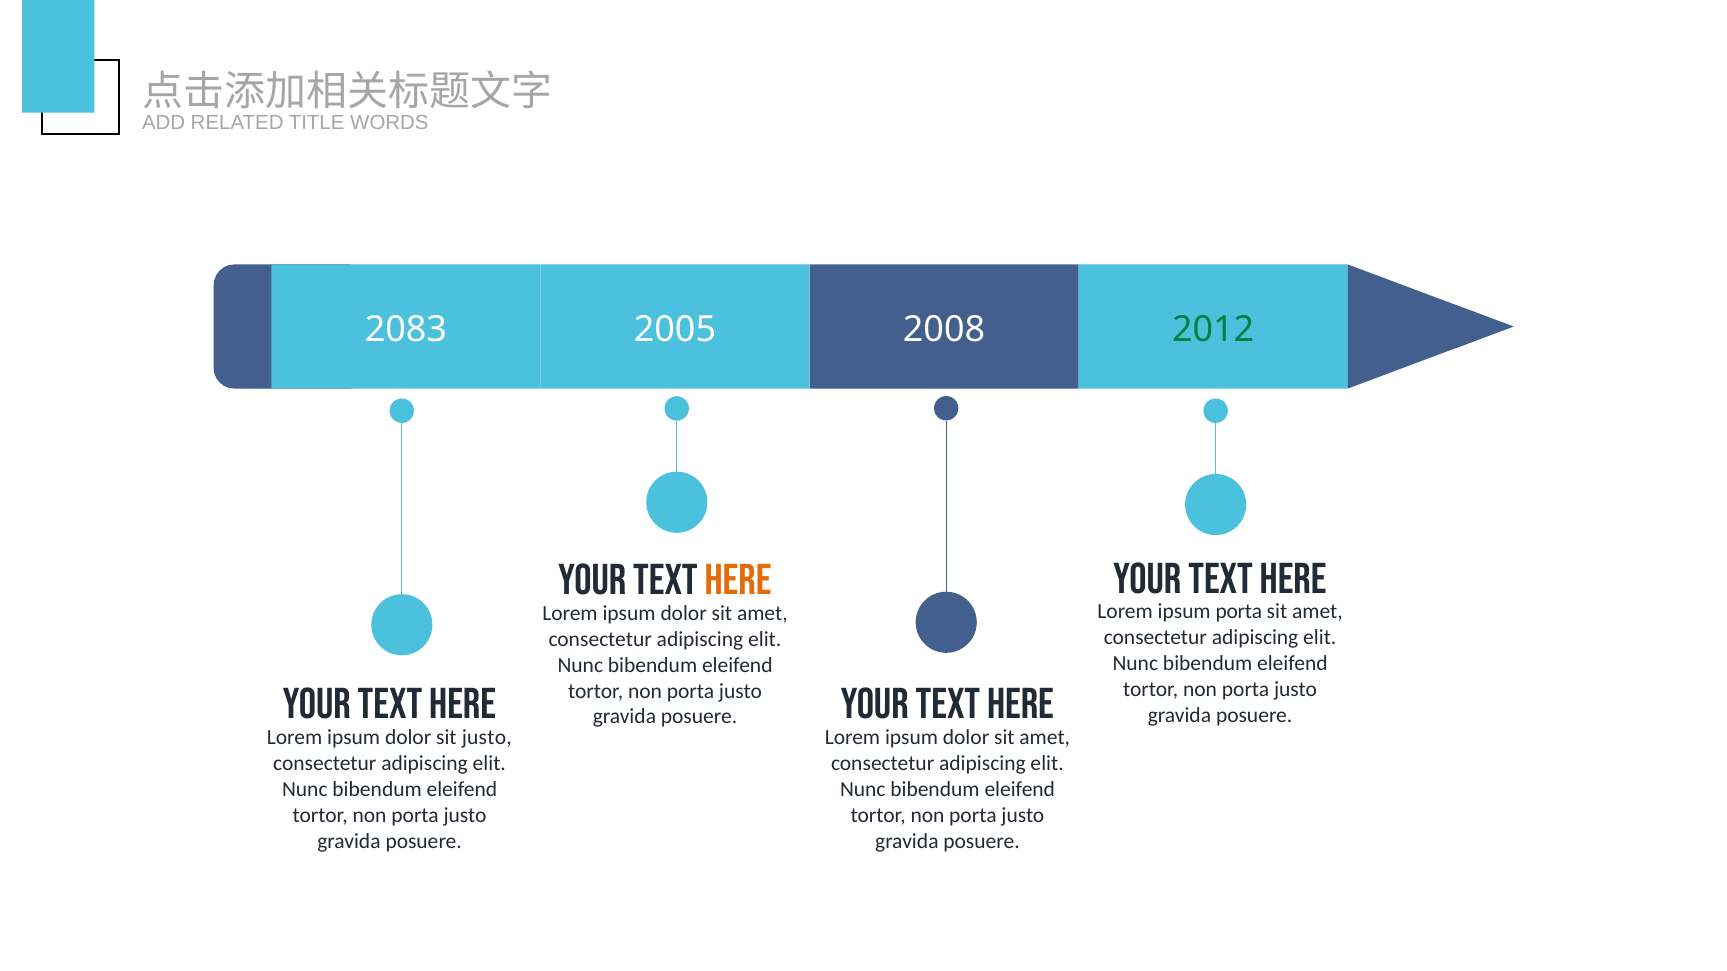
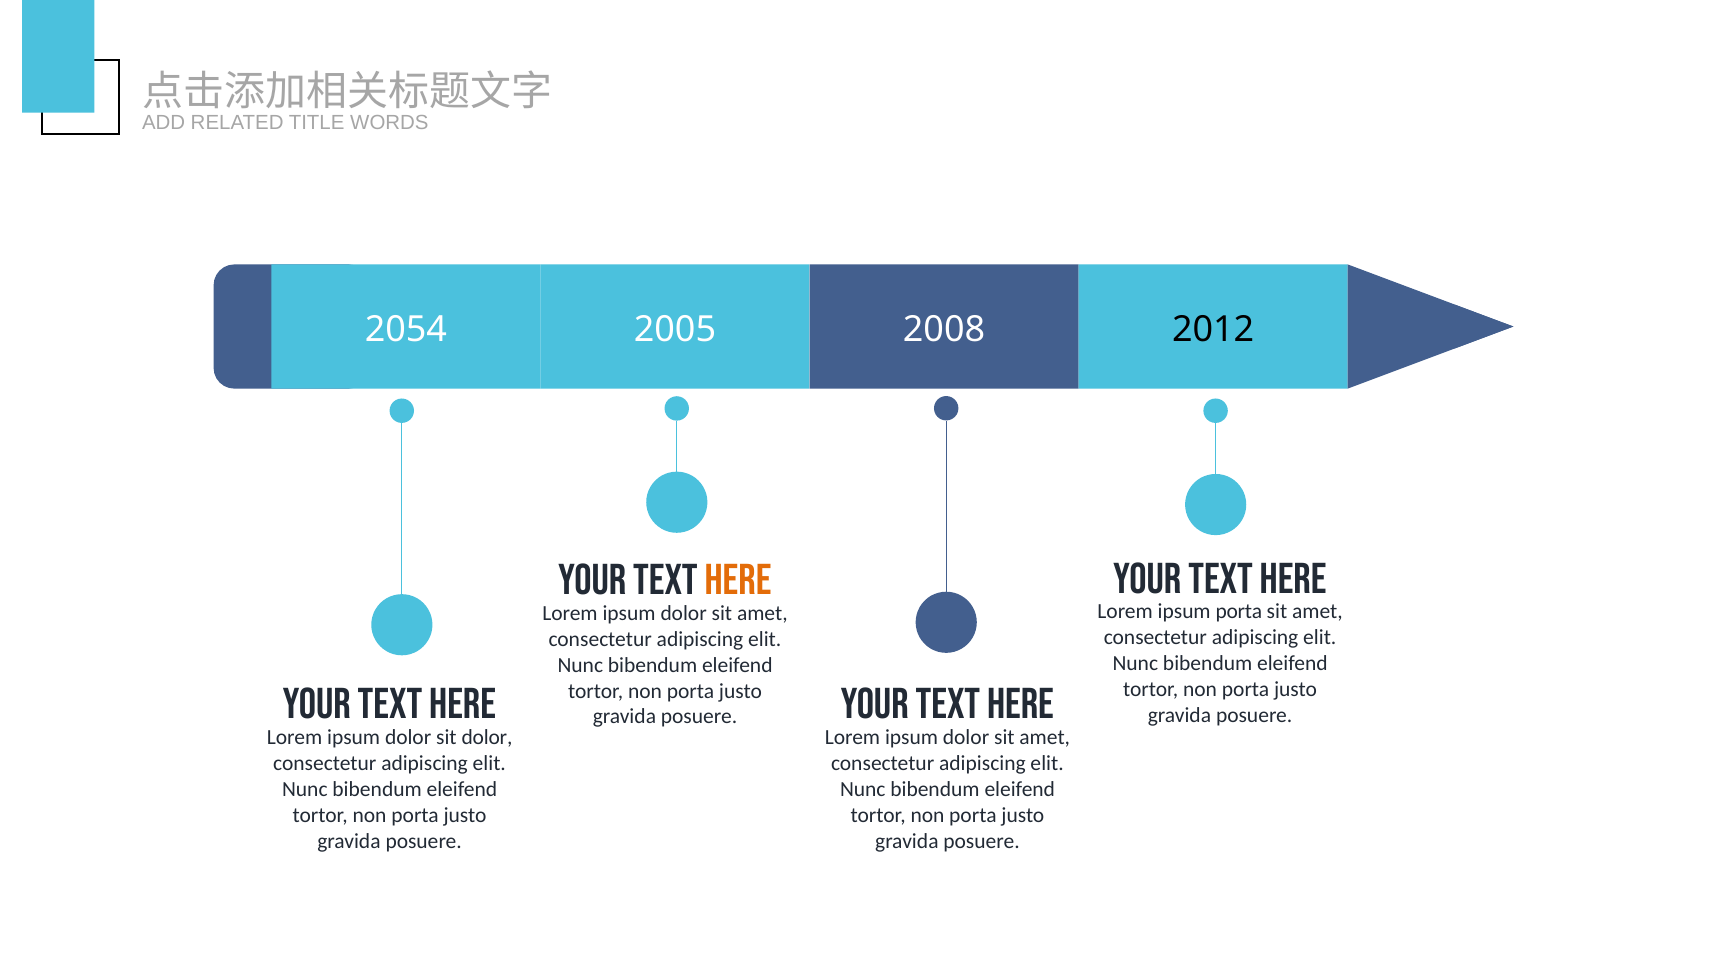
2083: 2083 -> 2054 (406, 330)
2012 colour: green -> black (1213, 330)
sit justo: justo -> dolor (487, 738)
